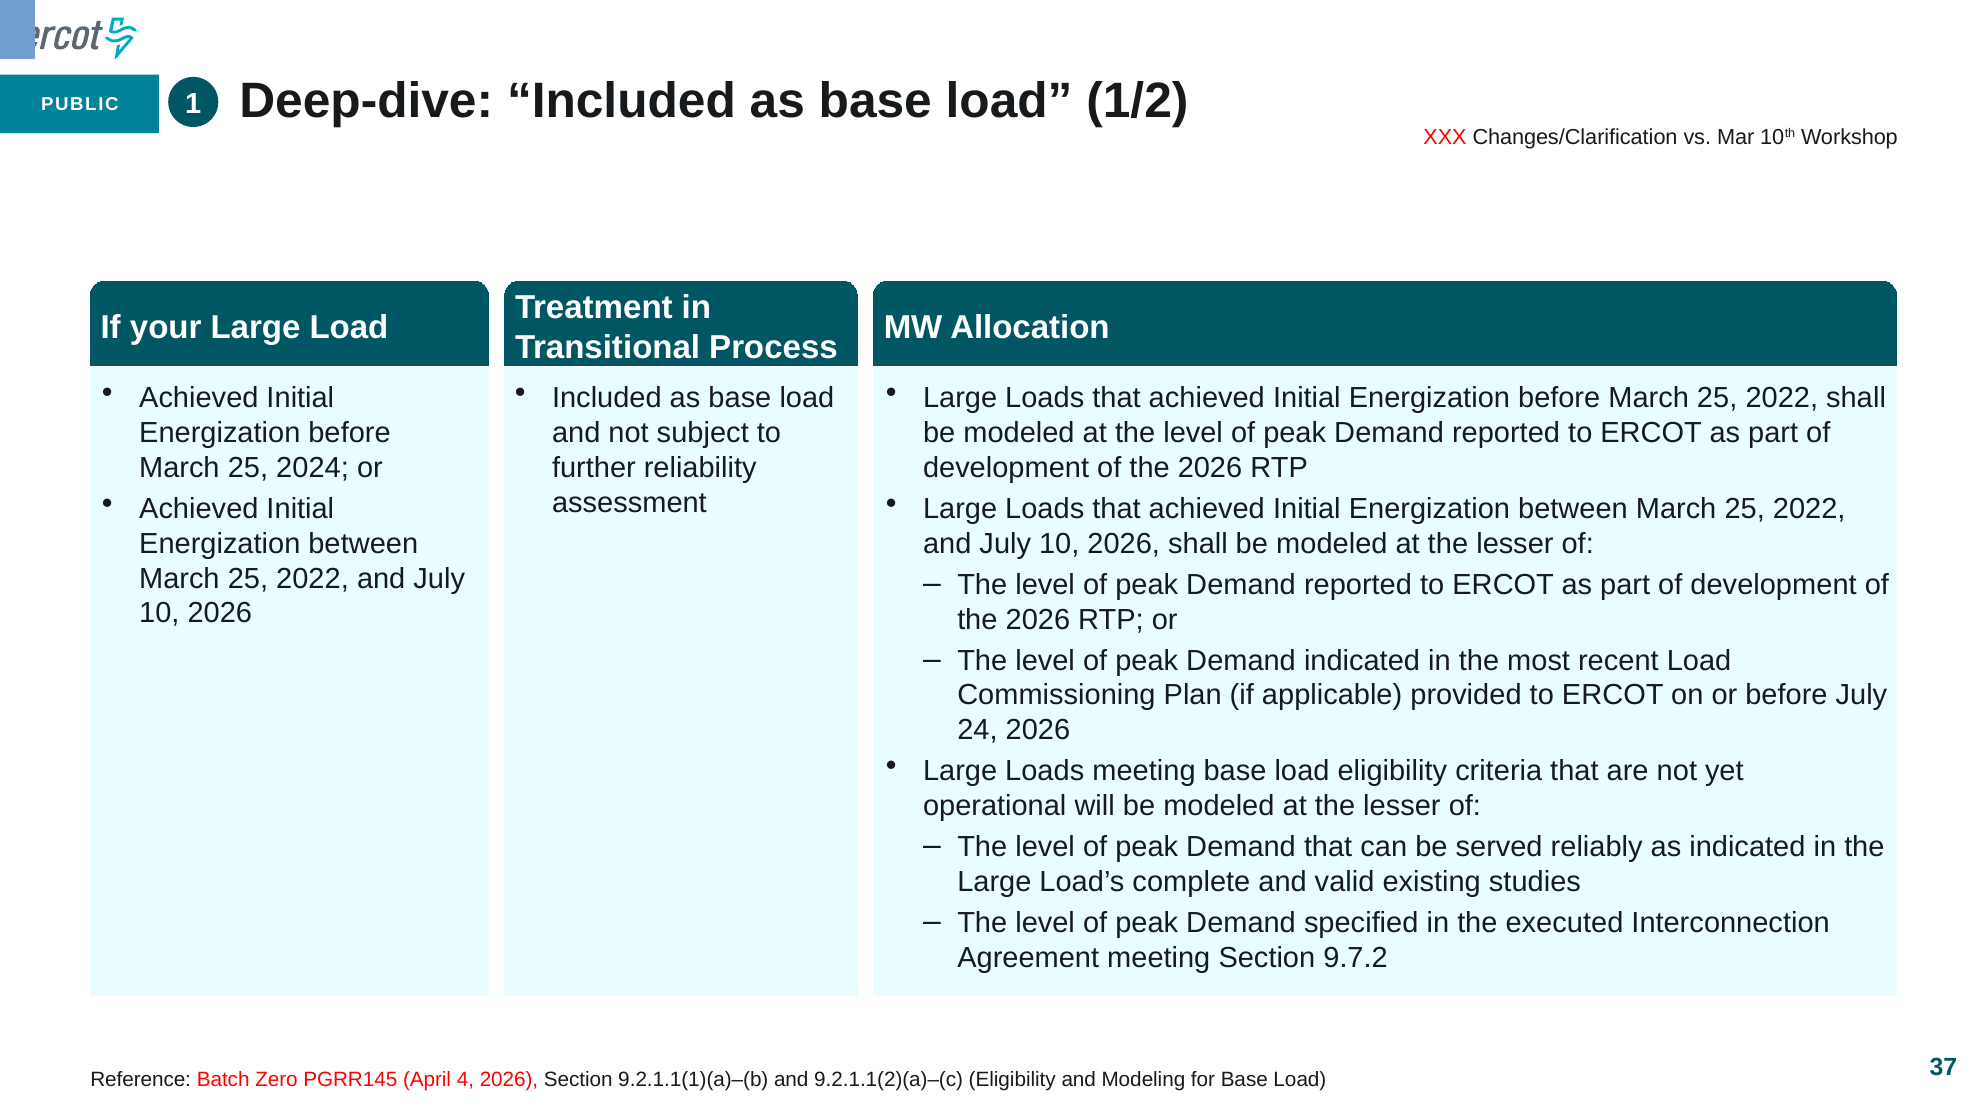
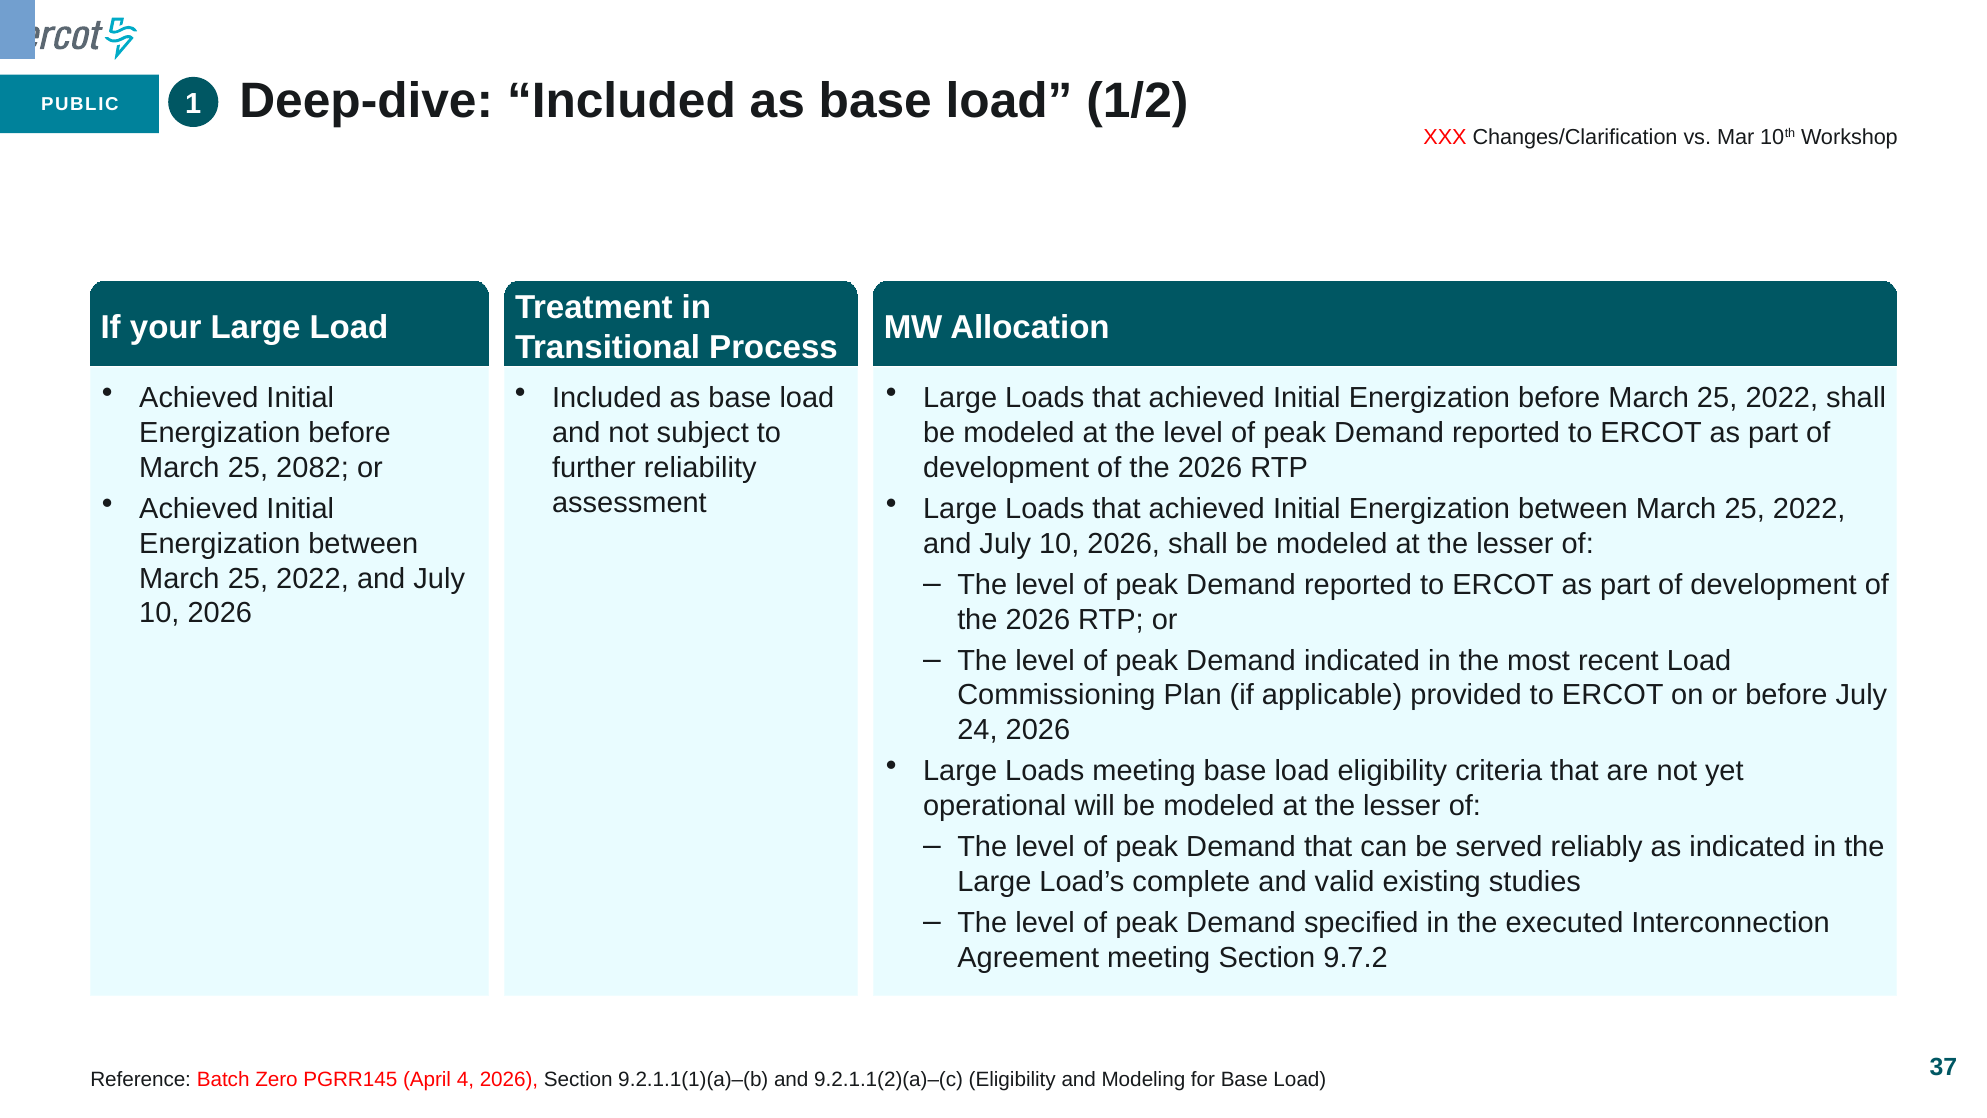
2024: 2024 -> 2082 (313, 468)
